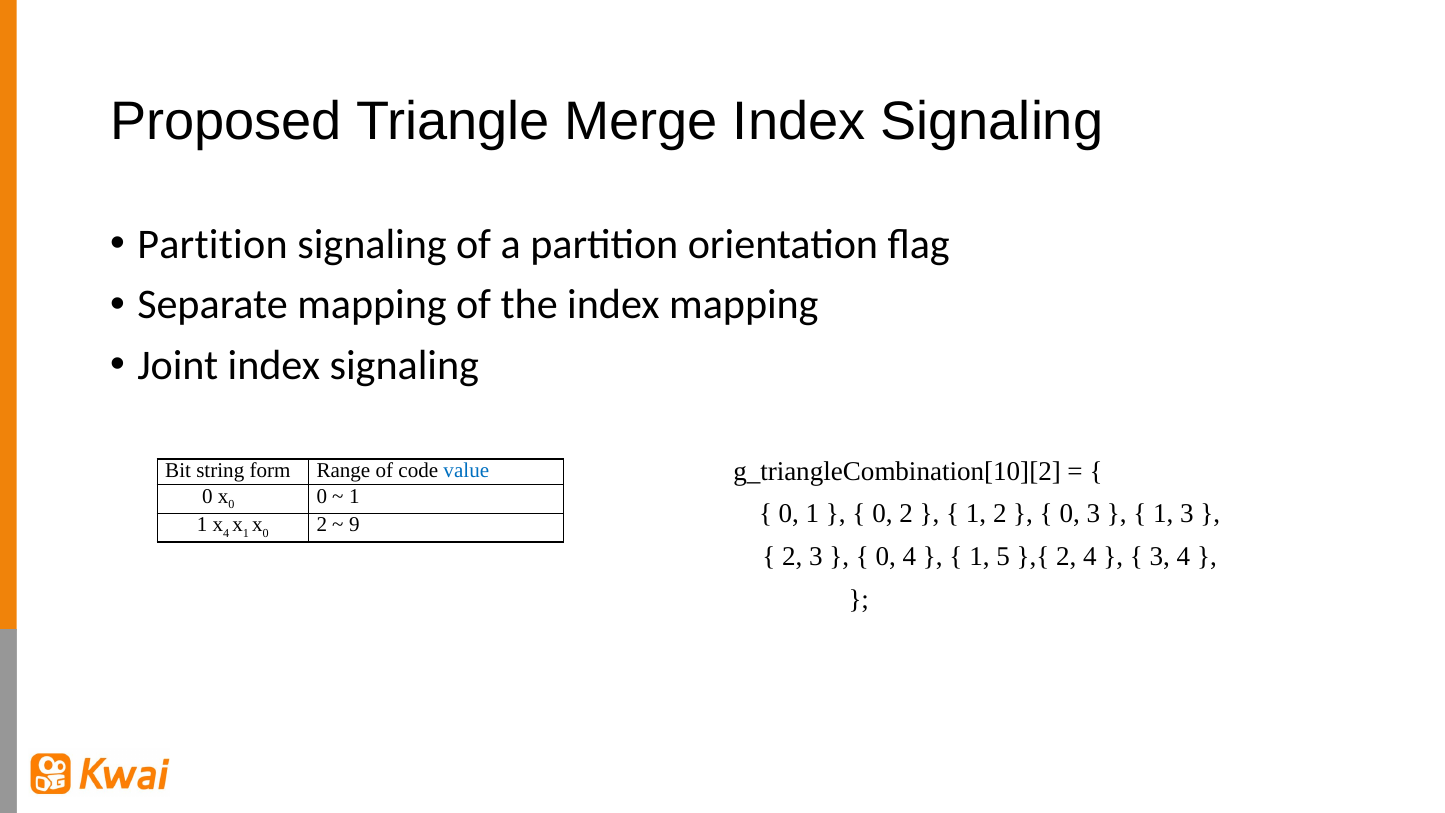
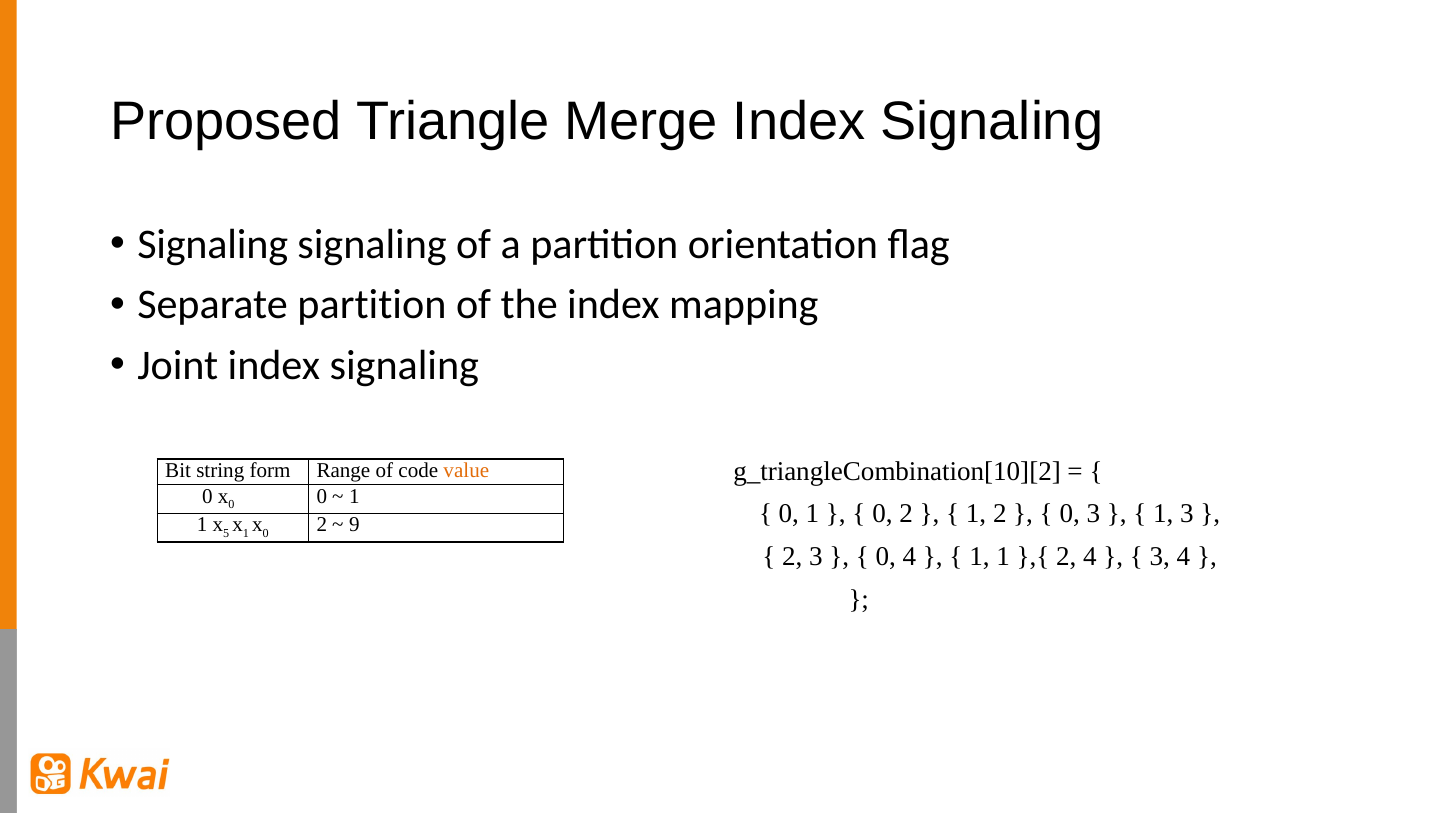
Partition: Partition -> Signaling (213, 244)
Separate mapping: mapping -> partition (372, 305)
value colour: blue -> orange (466, 471)
4: 4 -> 5 (226, 533)
5: 5 -> 1 (1003, 557)
